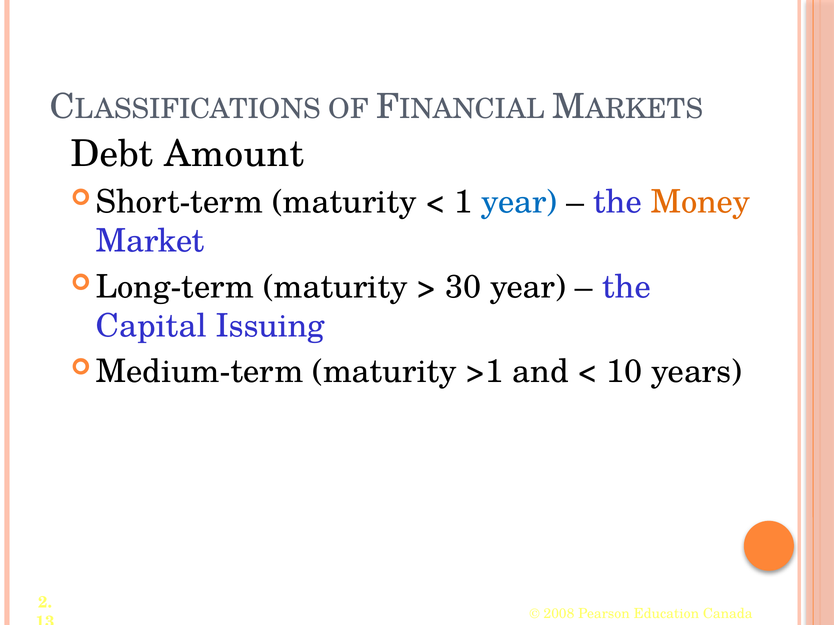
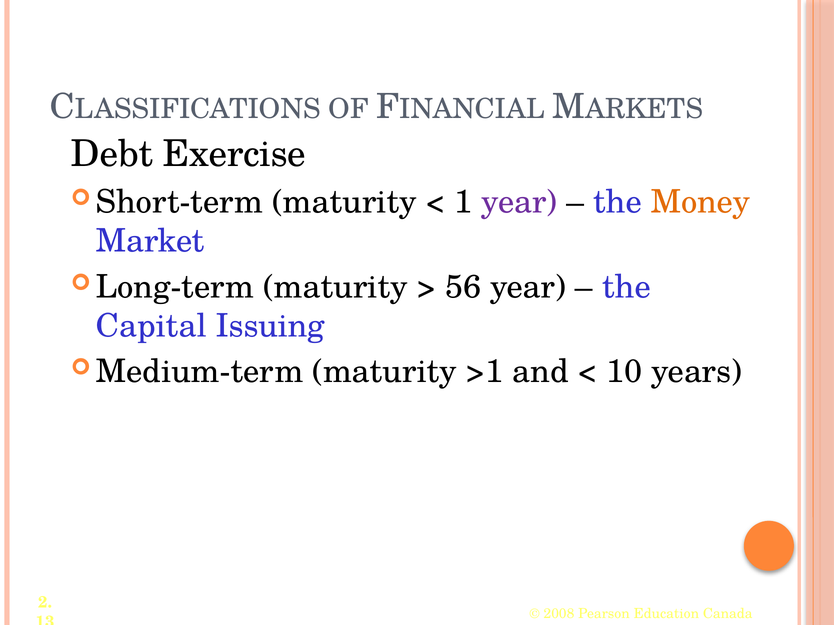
Amount: Amount -> Exercise (234, 154)
year colour: blue -> purple (519, 202)
30: 30 -> 56 (463, 287)
